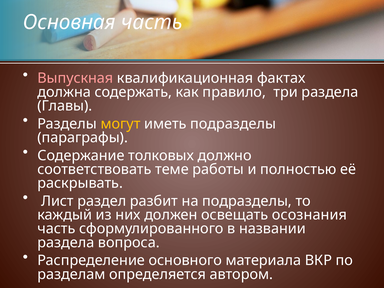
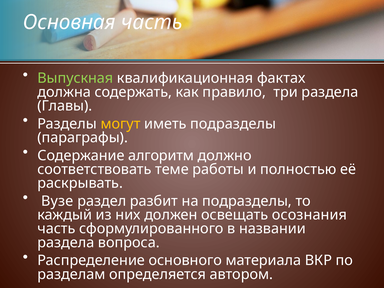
Выпускная colour: pink -> light green (75, 78)
толковых: толковых -> алгоритм (161, 155)
Лист: Лист -> Вузе (57, 201)
